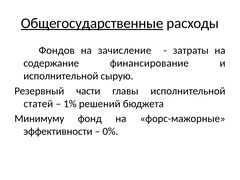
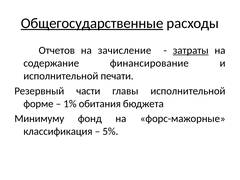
Фондов: Фондов -> Отчетов (57, 50)
затраты underline: none -> present (191, 50)
сырую: сырую -> печати (117, 76)
статей: статей -> форме (38, 104)
решений: решений -> обитания (100, 104)
эффективности: эффективности -> классификация (58, 131)
0%: 0% -> 5% (110, 131)
